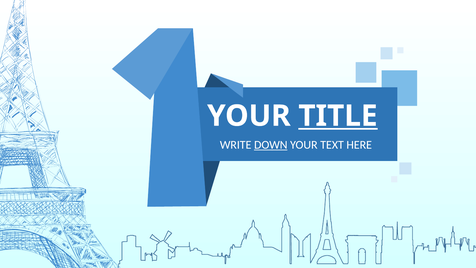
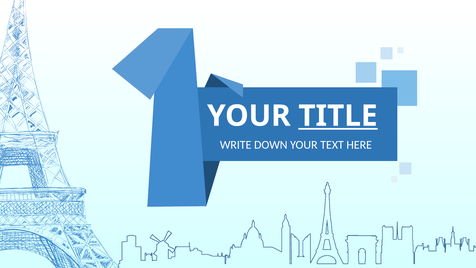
DOWN underline: present -> none (271, 145)
